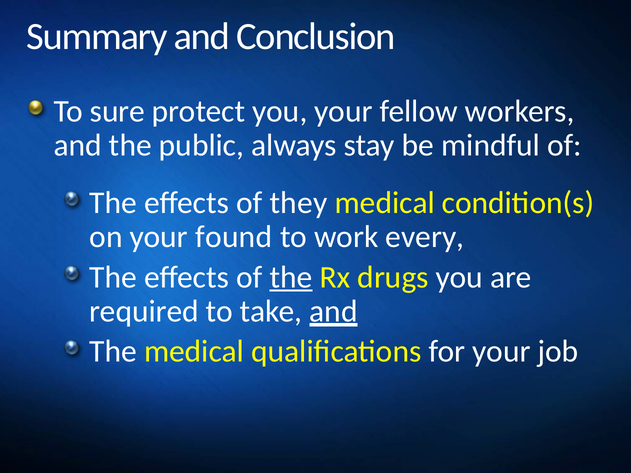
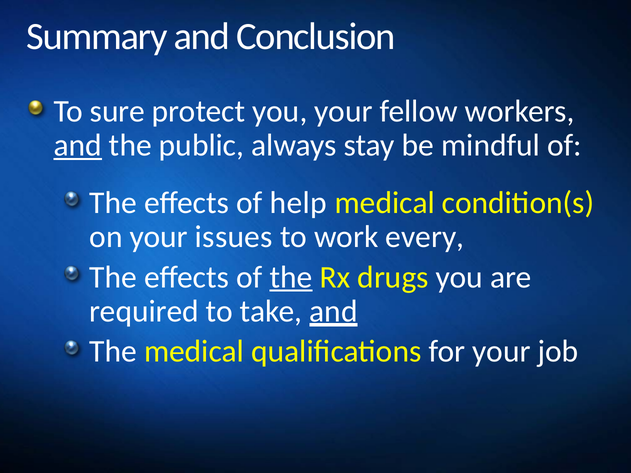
and underline: none -> present (78, 146)
they: they -> help (298, 203)
found: found -> issues (234, 237)
